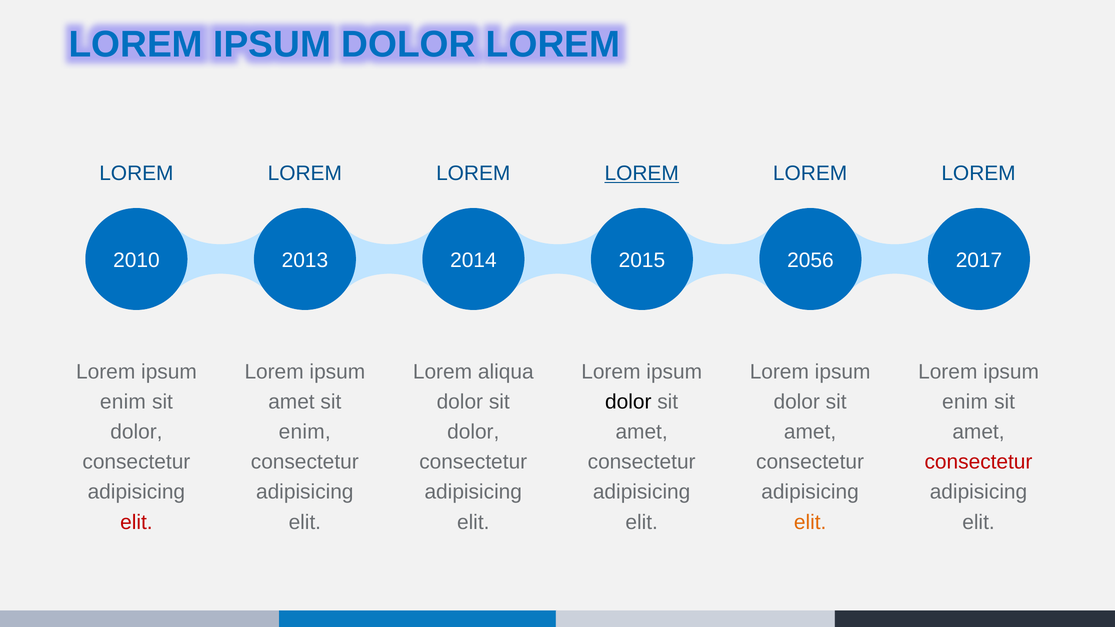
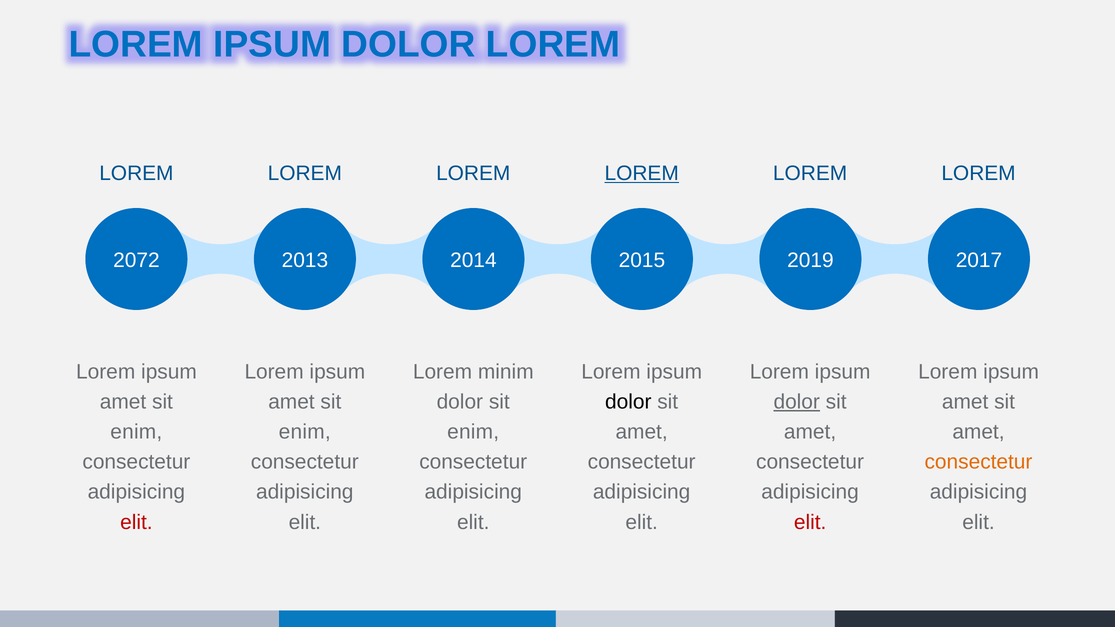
2010: 2010 -> 2072 (136, 261)
2056: 2056 -> 2019 (810, 261)
aliqua: aliqua -> minim (506, 372)
enim: enim -> amet (123, 402)
dolor underline: none -> present (797, 402)
enim: enim -> amet (965, 402)
dolor: dolor -> enim (136, 432)
dolor: dolor -> enim (473, 432)
consectetur colour: red -> orange (978, 462)
elit colour: orange -> red (810, 522)
